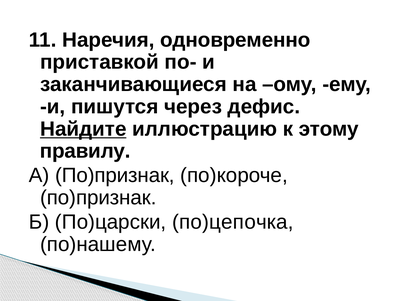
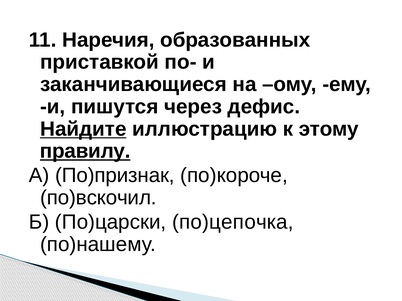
одновременно: одновременно -> образованных (235, 40)
правилу underline: none -> present (85, 151)
по)признак: по)признак -> по)вскочил (98, 198)
